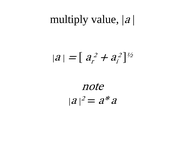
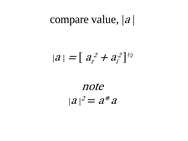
multiply: multiply -> compare (69, 19)
